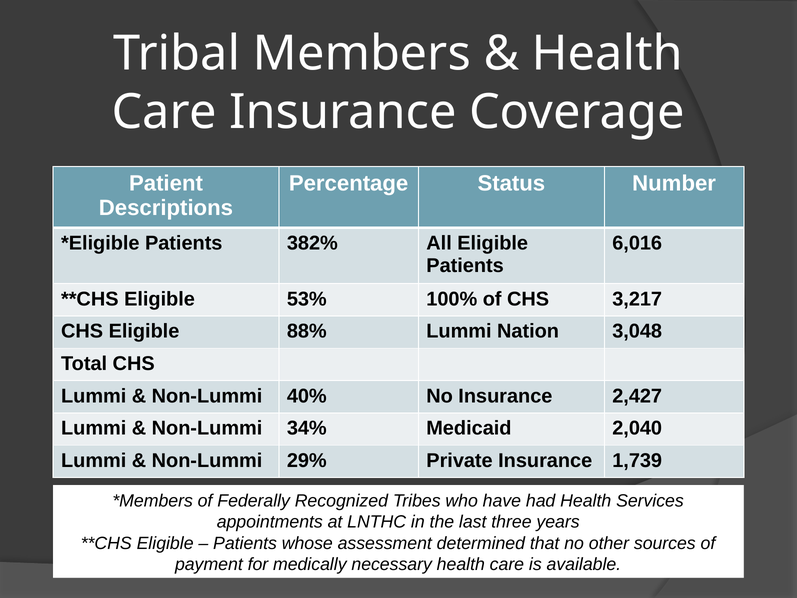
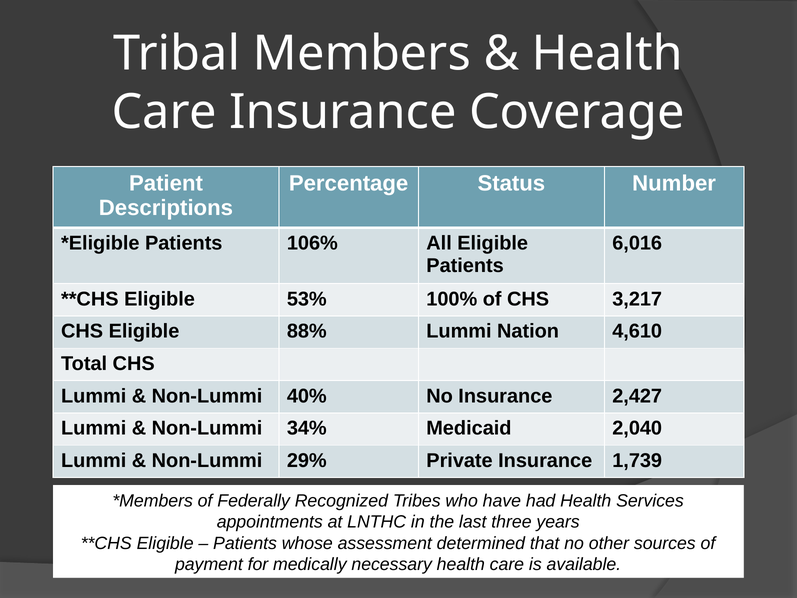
382%: 382% -> 106% (312, 243)
3,048: 3,048 -> 4,610 (637, 331)
